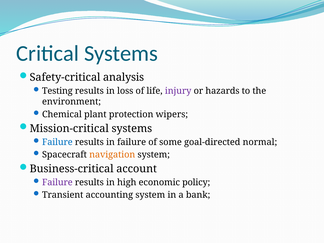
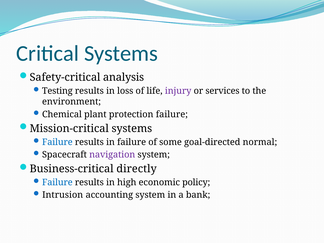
hazards: hazards -> services (222, 91)
protection wipers: wipers -> failure (172, 114)
navigation colour: orange -> purple (112, 155)
account: account -> directly (137, 169)
Failure colour: purple -> blue (57, 182)
Transient: Transient -> Intrusion (63, 195)
